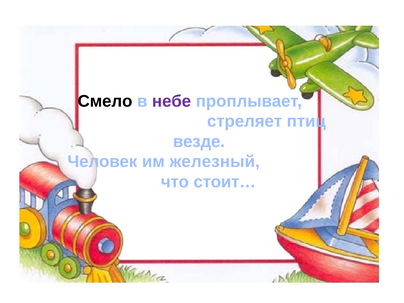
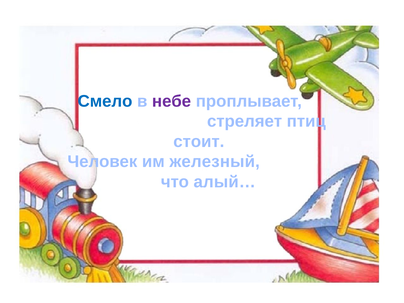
Смело colour: black -> blue (105, 101)
везде: везде -> стоит (199, 142)
стоит…: стоит… -> алый… (225, 182)
